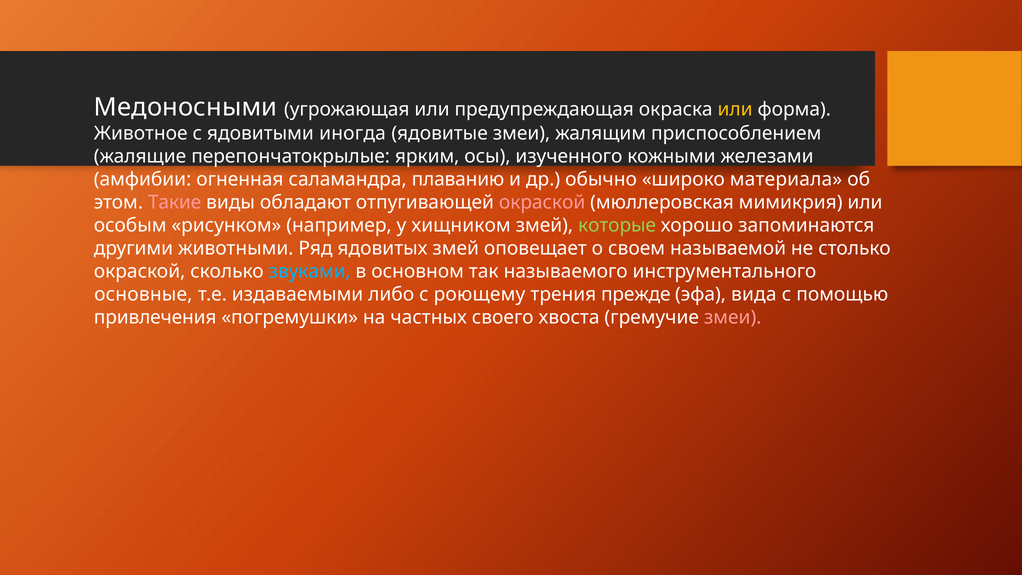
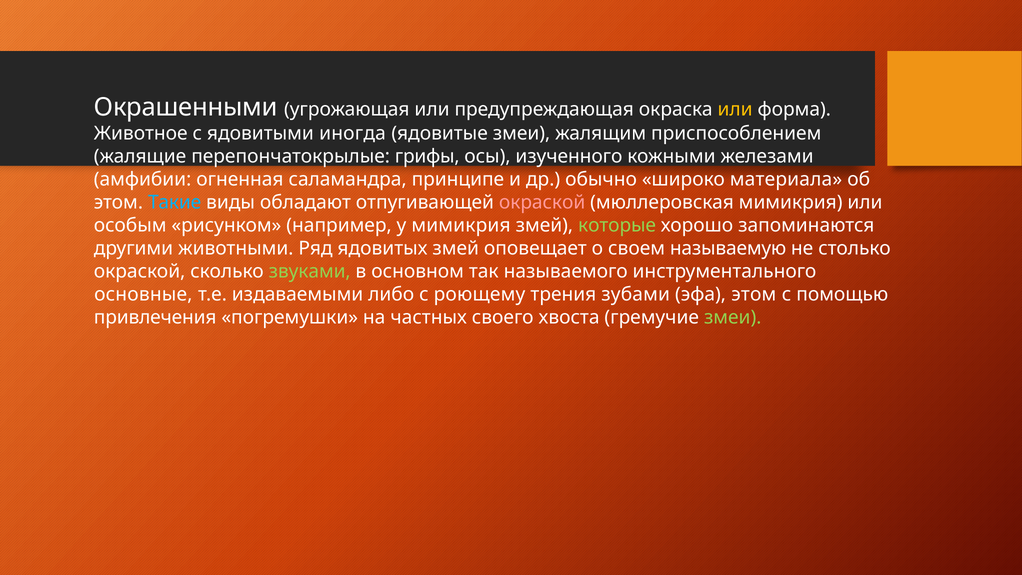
Медоносными: Медоносными -> Окрашенными (186, 107)
ярким: ярким -> грифы (427, 156)
плаванию: плаванию -> принципе (458, 179)
Такие colour: pink -> light blue (175, 202)
у хищником: хищником -> мимикрия (461, 225)
называемой: называемой -> называемую (728, 248)
звуками colour: light blue -> light green (310, 271)
прежде: прежде -> зубами (636, 294)
эфа вида: вида -> этом (754, 294)
змеи colour: pink -> light green (733, 317)
